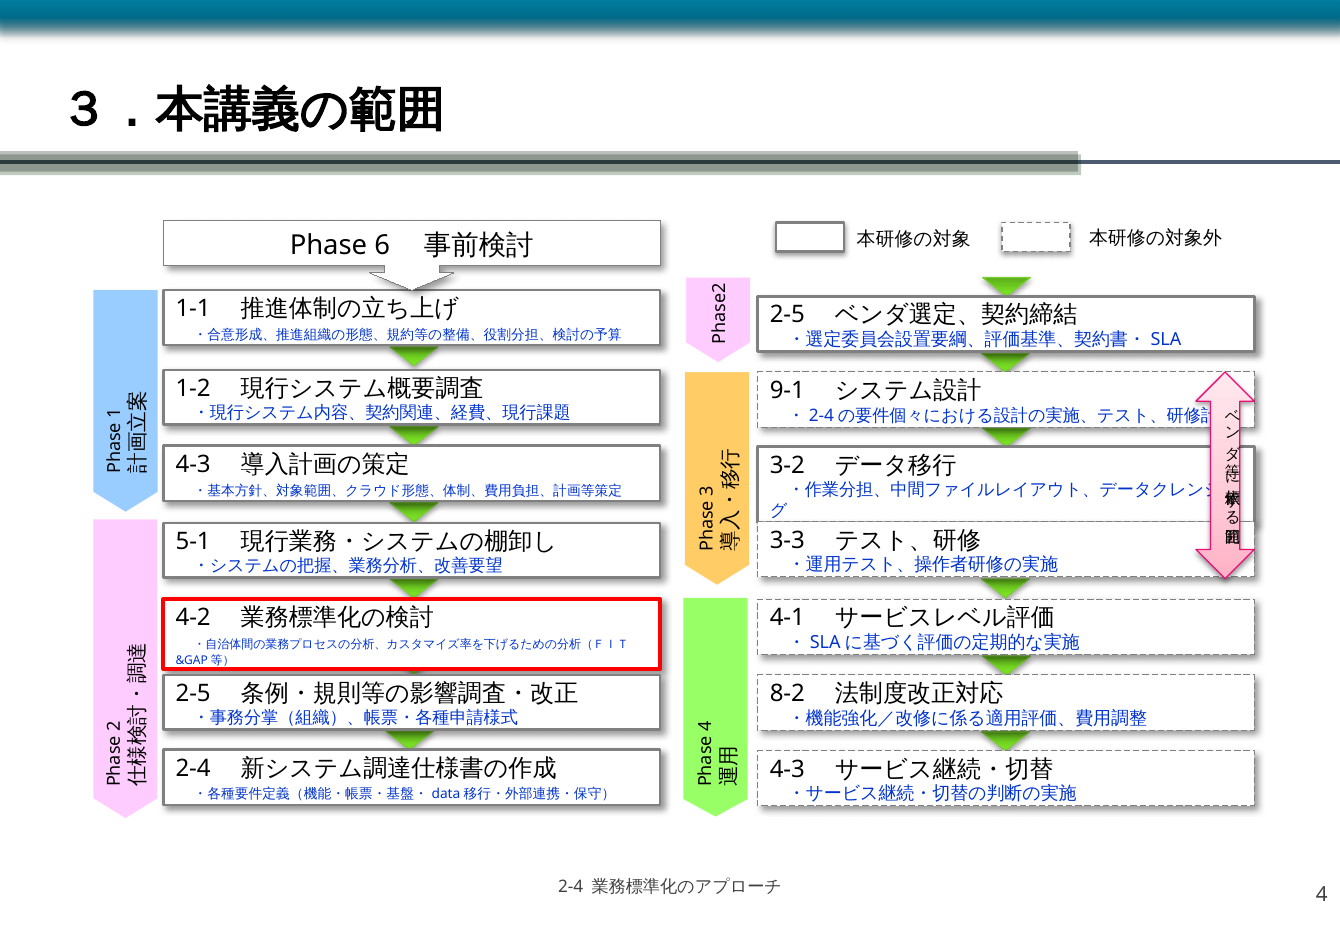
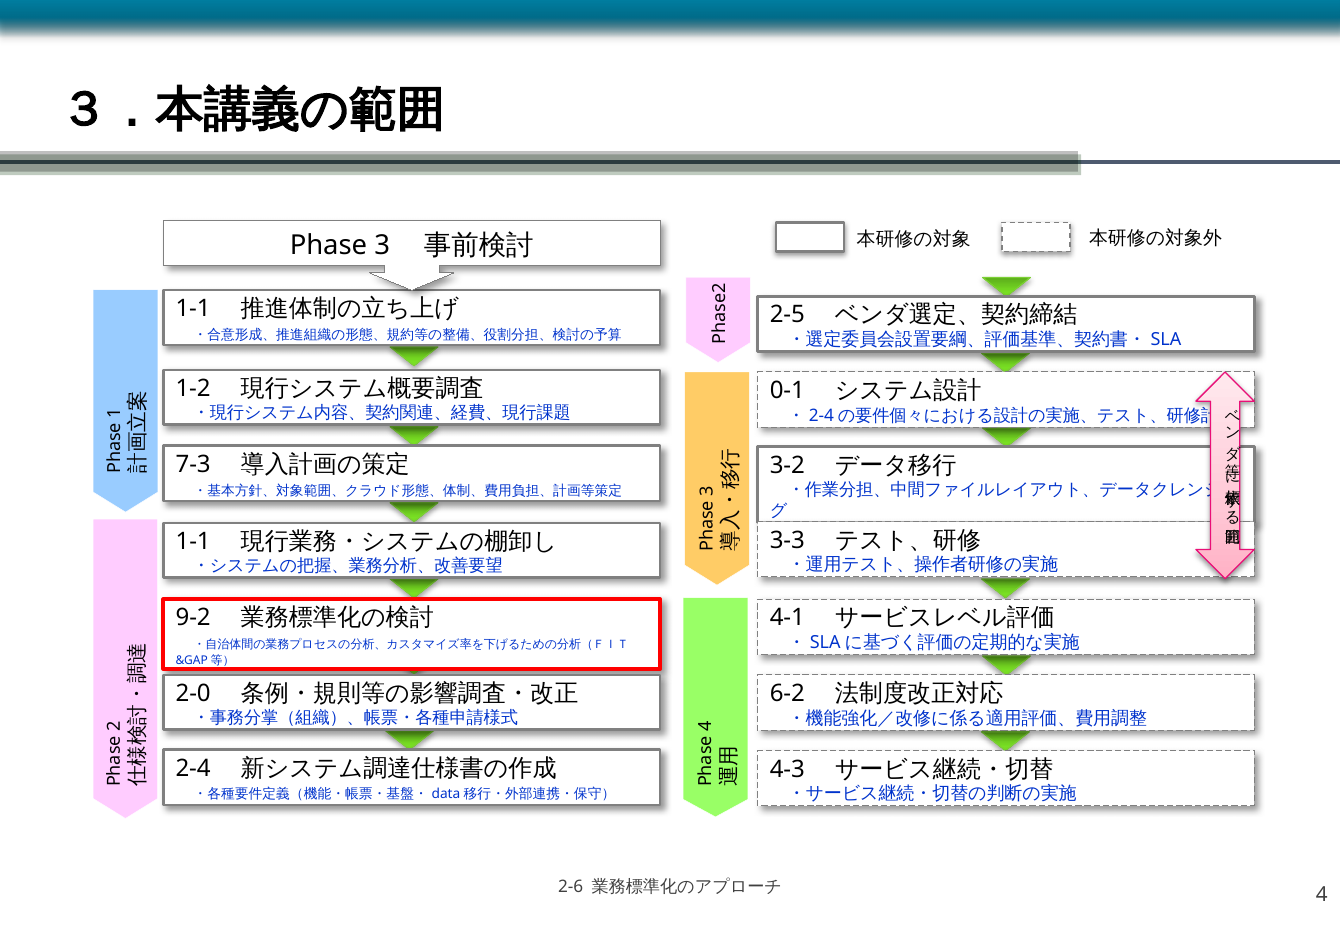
Phase 6: 6 -> 3 (382, 245)
9-1: 9-1 -> 0-1 (787, 390)
4-3: 4-3 -> 7-3 (193, 464)
5-1: 5-1 -> 1-1 (193, 541)
4-2: 4-2 -> 9-2 (193, 617)
2-5: 2-5 -> 2-0 (193, 693)
8-2: 8-2 -> 6-2 (787, 693)
2-4: 2-4 -> 2-6 (571, 886)
